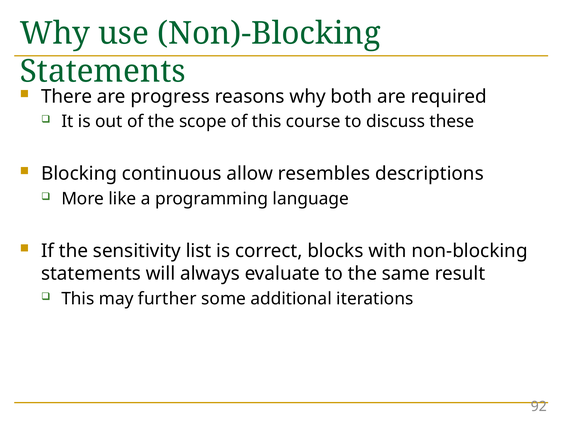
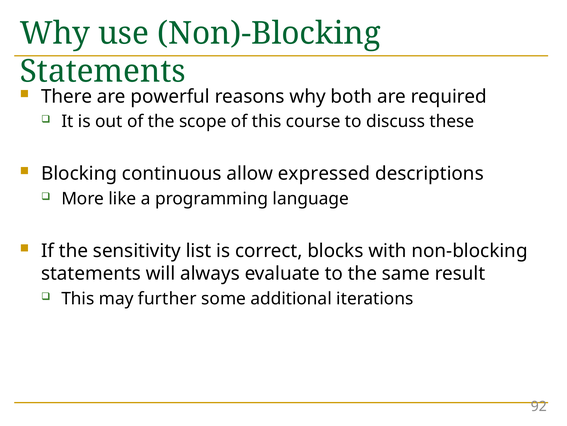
progress: progress -> powerful (170, 96)
resembles: resembles -> expressed (324, 173)
